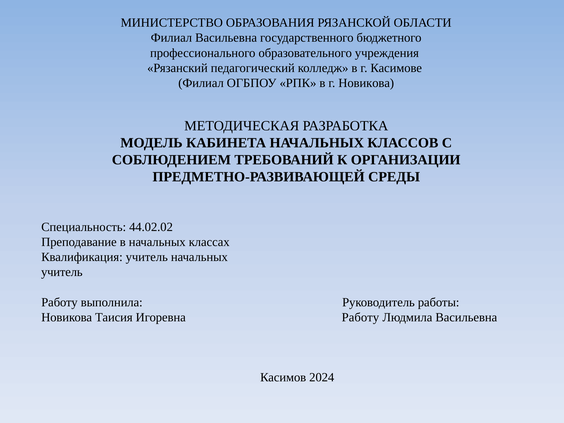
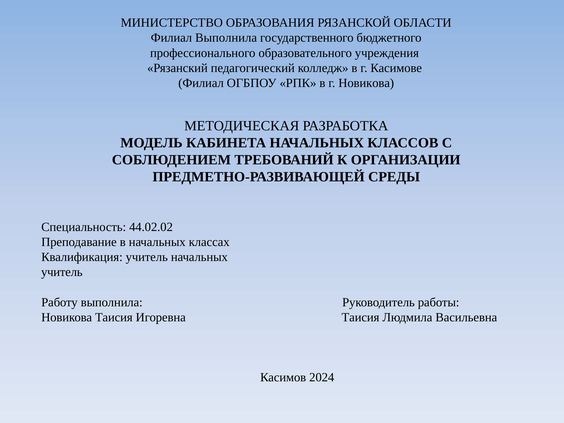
Филиал Васильевна: Васильевна -> Выполнила (226, 38)
Игоревна Работу: Работу -> Таисия (360, 317)
